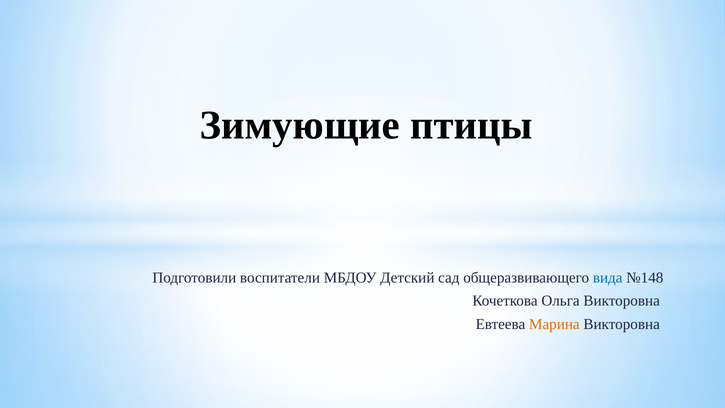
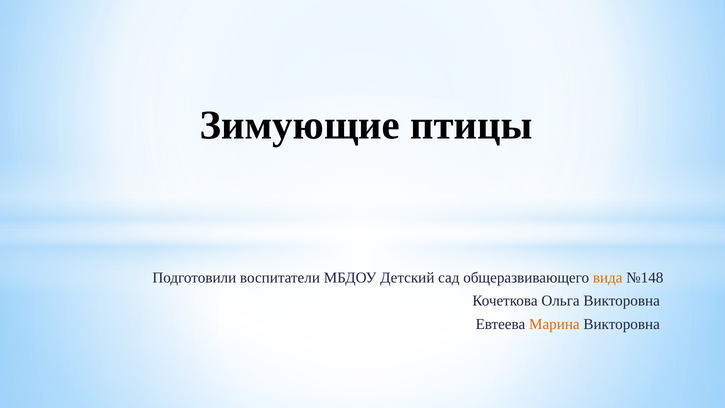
вида colour: blue -> orange (608, 277)
